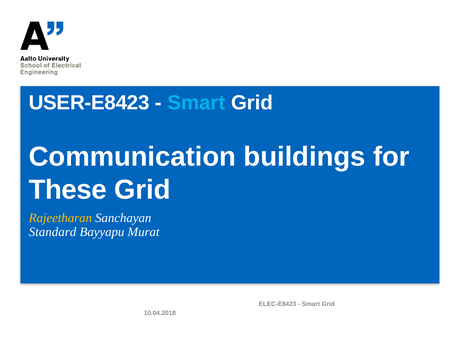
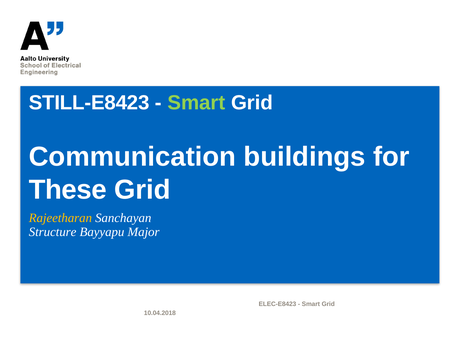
USER-E8423: USER-E8423 -> STILL-E8423 (89, 103)
Smart colour: light blue -> light green (196, 103)
Standard: Standard -> Structure (53, 232)
Murat: Murat -> Major (144, 232)
